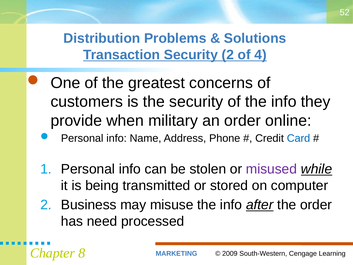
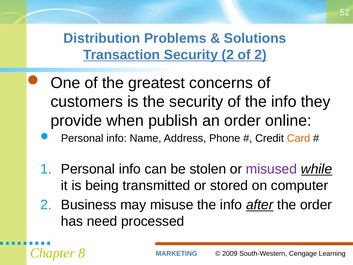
of 4: 4 -> 2 (261, 55)
military: military -> publish (173, 121)
Card colour: blue -> orange (299, 138)
